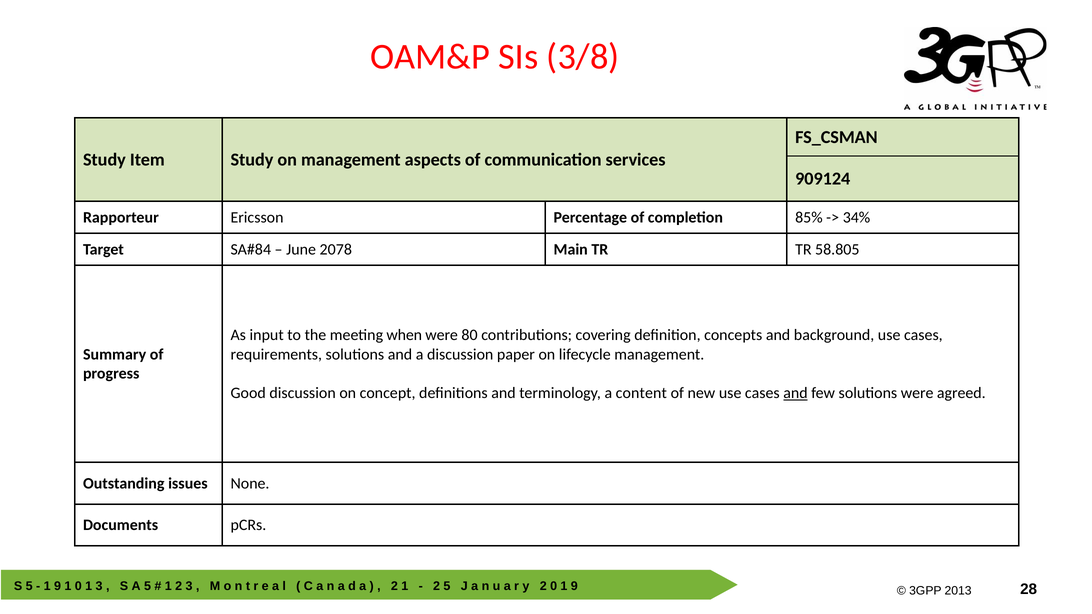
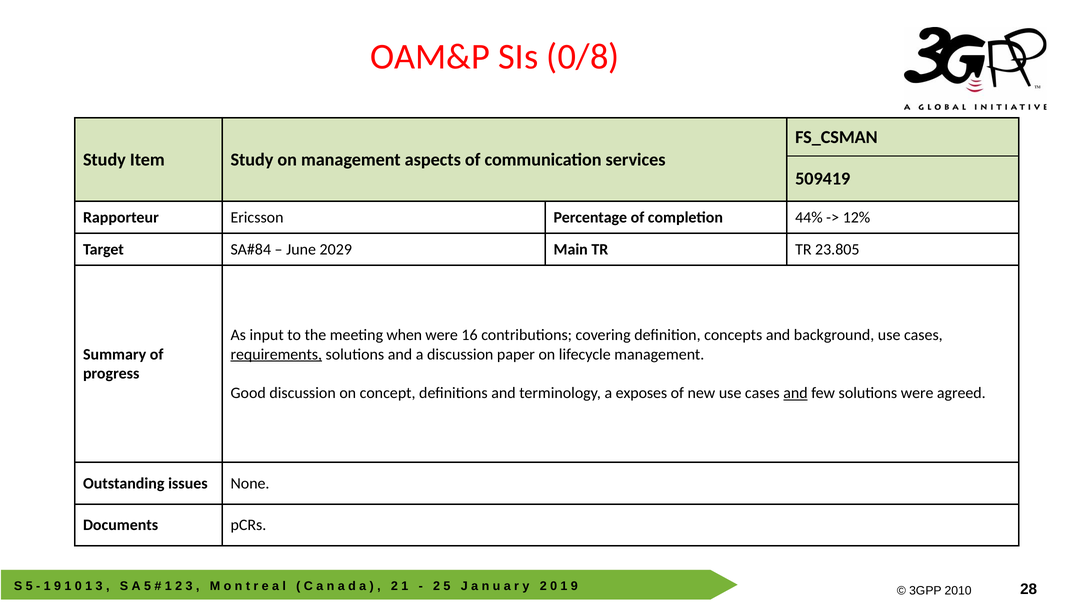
3/8: 3/8 -> 0/8 (583, 57)
909124: 909124 -> 509419 (823, 179)
85%: 85% -> 44% (809, 217)
34%: 34% -> 12% (857, 217)
2078: 2078 -> 2029 (336, 249)
58.805: 58.805 -> 23.805 (837, 249)
80: 80 -> 16 (470, 335)
requirements underline: none -> present (276, 354)
content: content -> exposes (641, 393)
2013: 2013 -> 2010 (958, 591)
